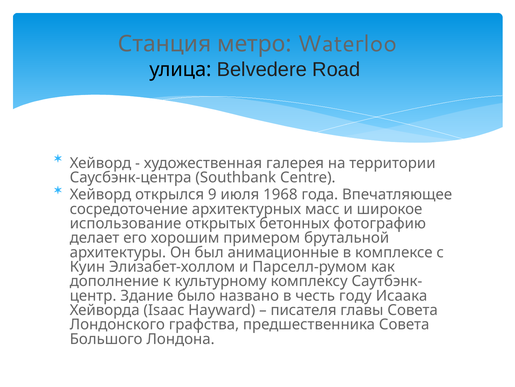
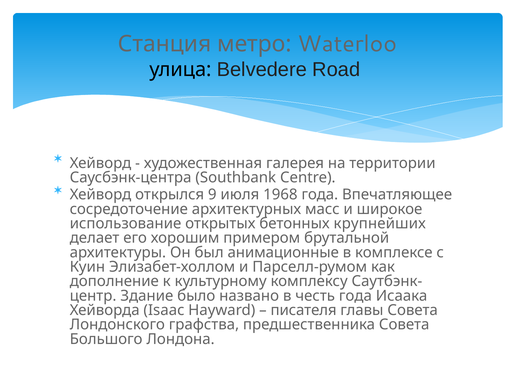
фотографию: фотографию -> крупнейших (380, 223)
честь году: году -> года (355, 295)
